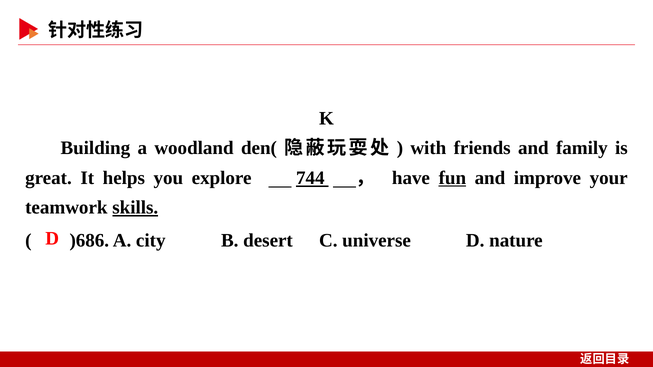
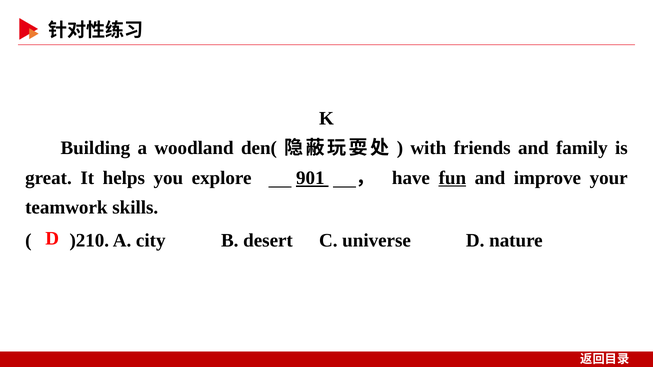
744: 744 -> 901 (310, 178)
skills underline: present -> none (135, 208)
)686: )686 -> )210 (89, 241)
